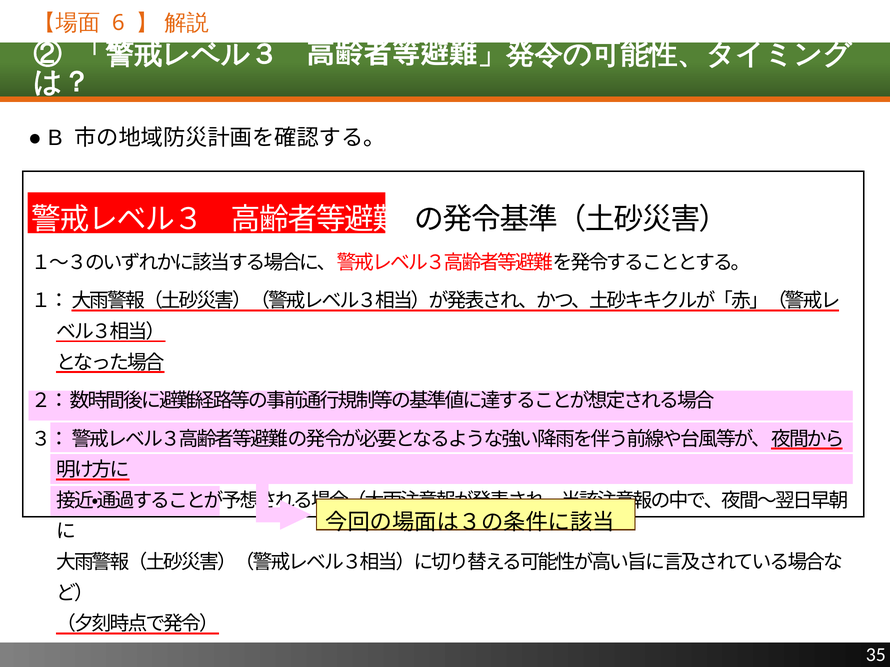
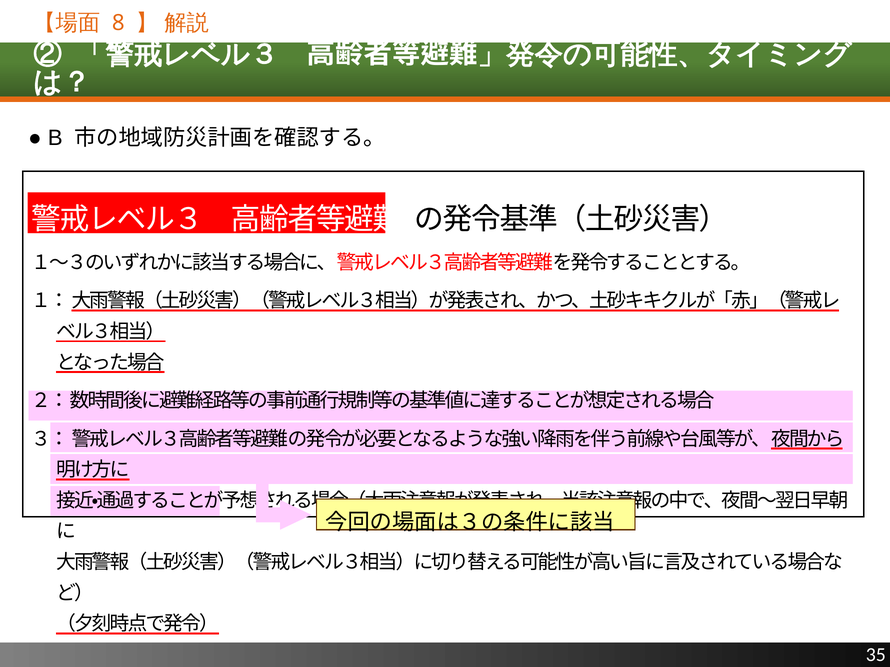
6: 6 -> 8 (118, 23)
